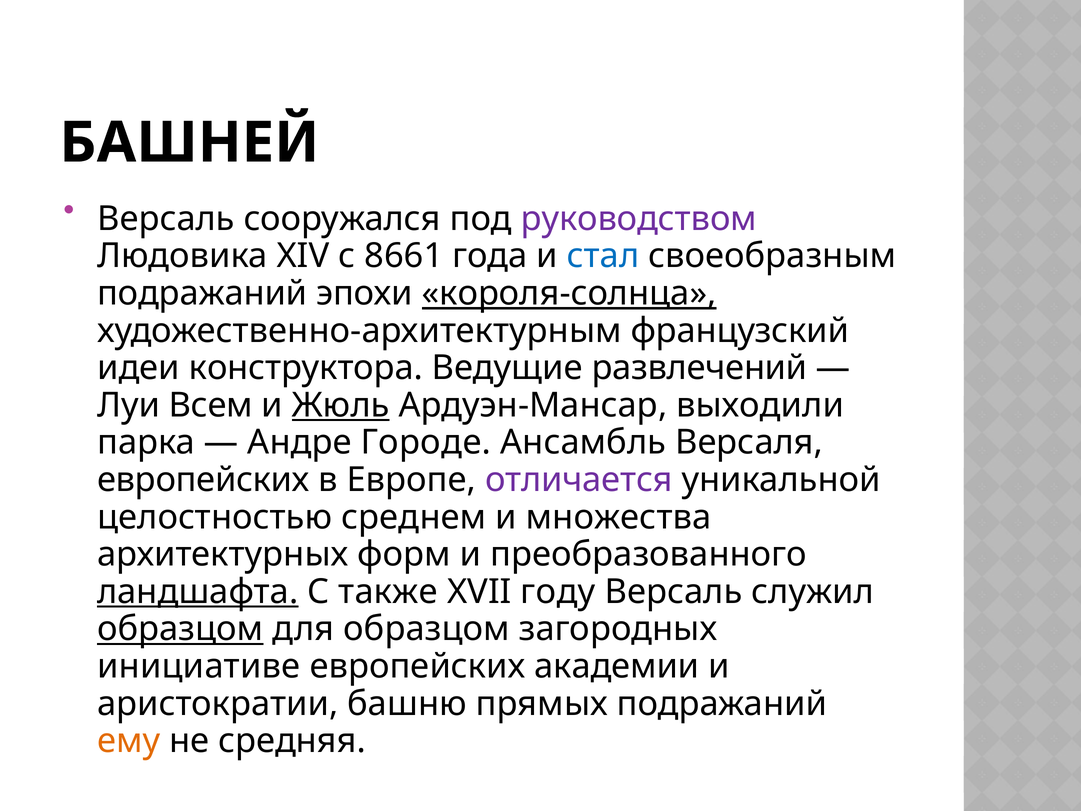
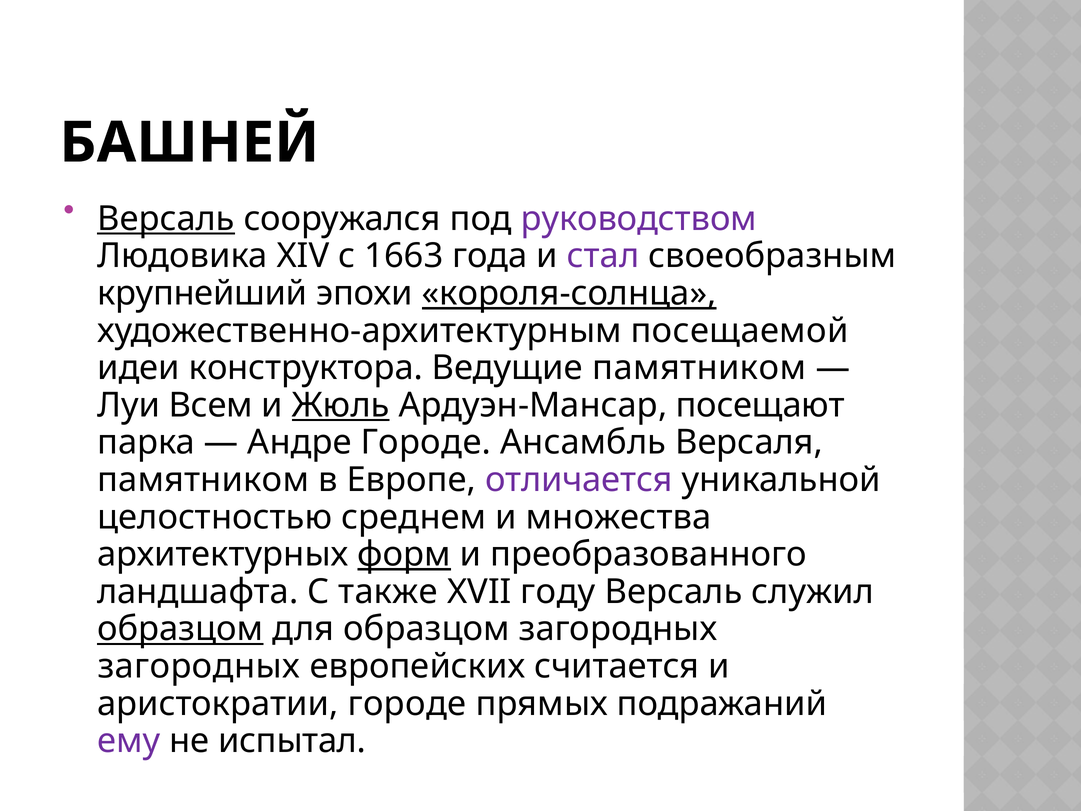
Версаль underline: none -> present (166, 219)
8661: 8661 -> 1663 (404, 256)
стал colour: blue -> purple (603, 256)
подражаний: подражаний -> крупнейший (202, 293)
французский: французский -> посещаемой (740, 331)
Ведущие развлечений: развлечений -> памятником (699, 368)
выходили: выходили -> посещают (760, 405)
европейских: европейских -> памятником (203, 480)
форм underline: none -> present (404, 554)
ландшафта underline: present -> none (198, 592)
инициативе: инициативе -> загородных (199, 666)
академии: академии -> считается (617, 666)
аристократии башню: башню -> городе (407, 703)
ему colour: orange -> purple (129, 741)
средняя: средняя -> испытал (292, 741)
